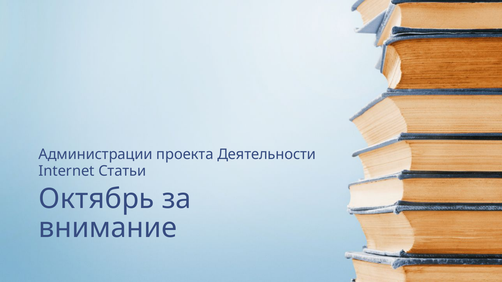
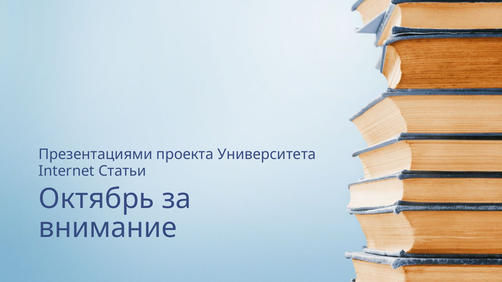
Администрации: Администрации -> Презентациями (96, 155)
Деятельности: Деятельности -> Университета (267, 155)
